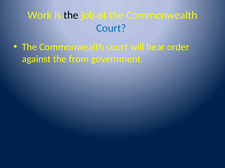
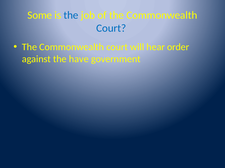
Work: Work -> Some (40, 15)
the colour: black -> blue (71, 15)
from: from -> have (79, 59)
